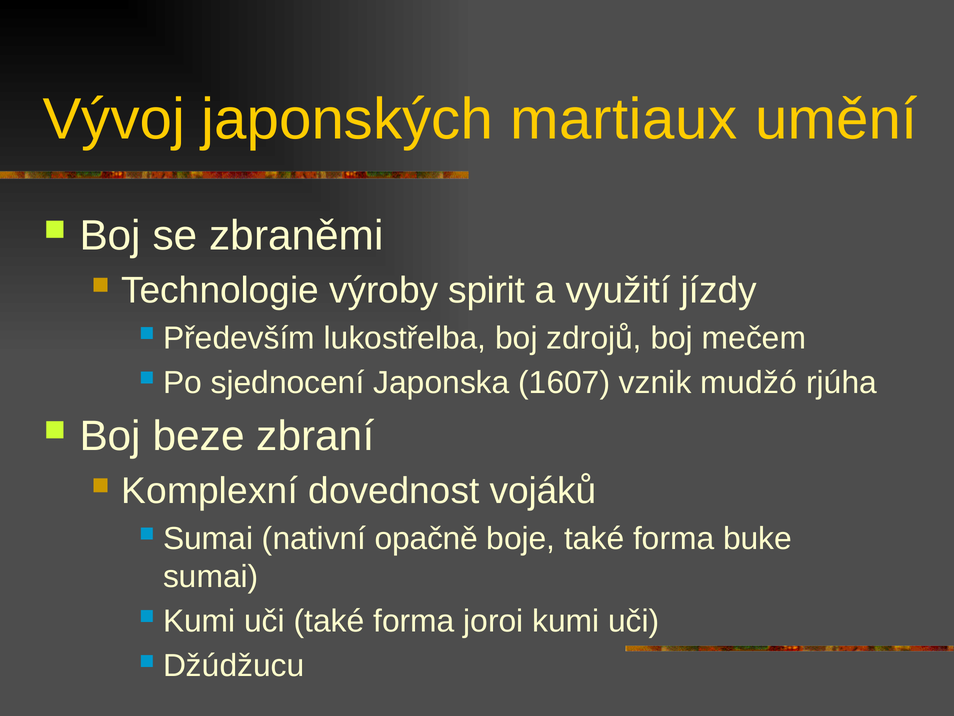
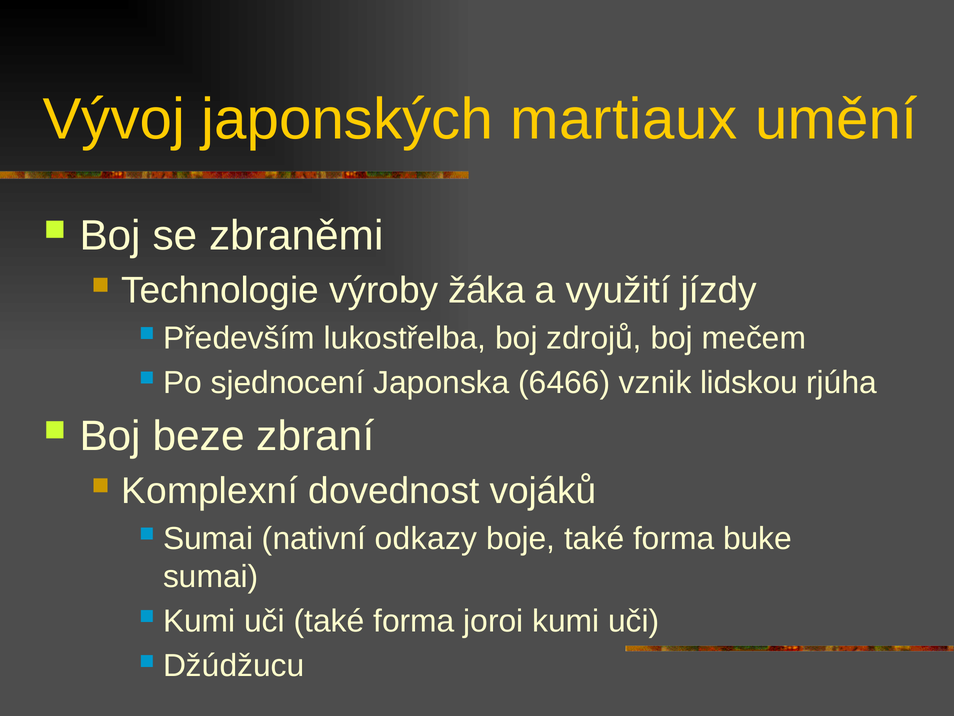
spirit: spirit -> žáka (487, 291)
1607: 1607 -> 6466 (564, 382)
mudžó: mudžó -> lidskou (749, 382)
opačně: opačně -> odkazy (426, 538)
